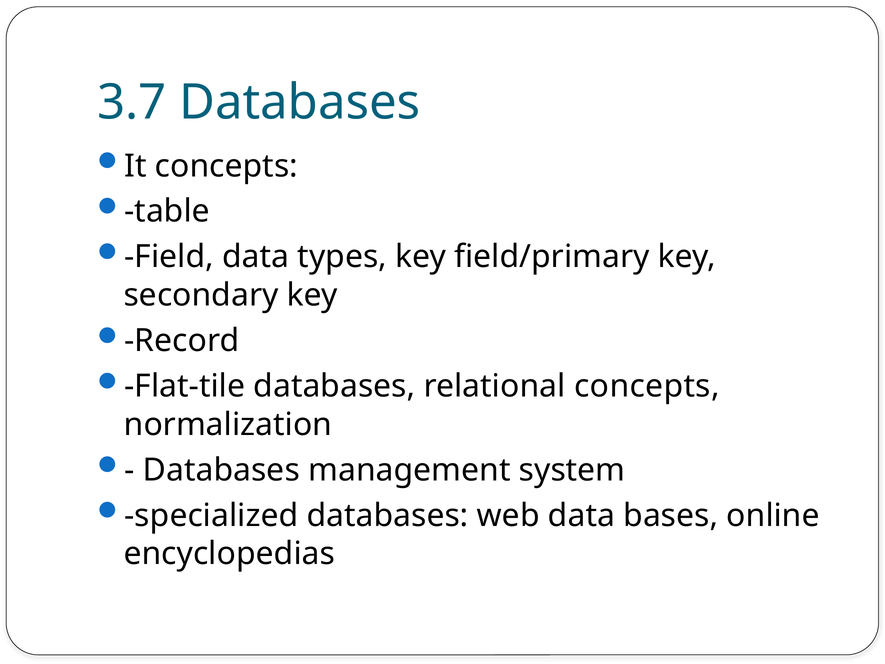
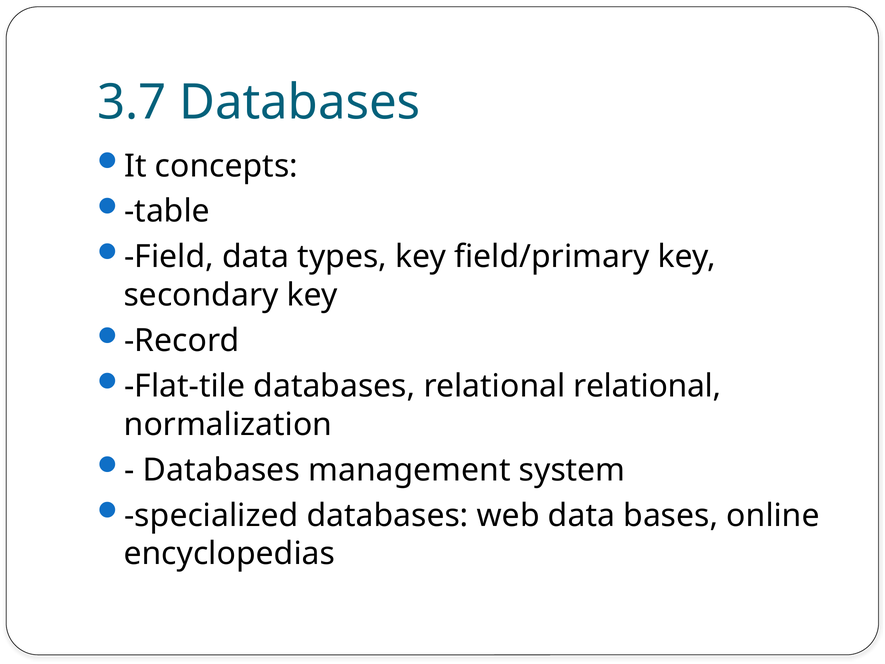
relational concepts: concepts -> relational (647, 386)
